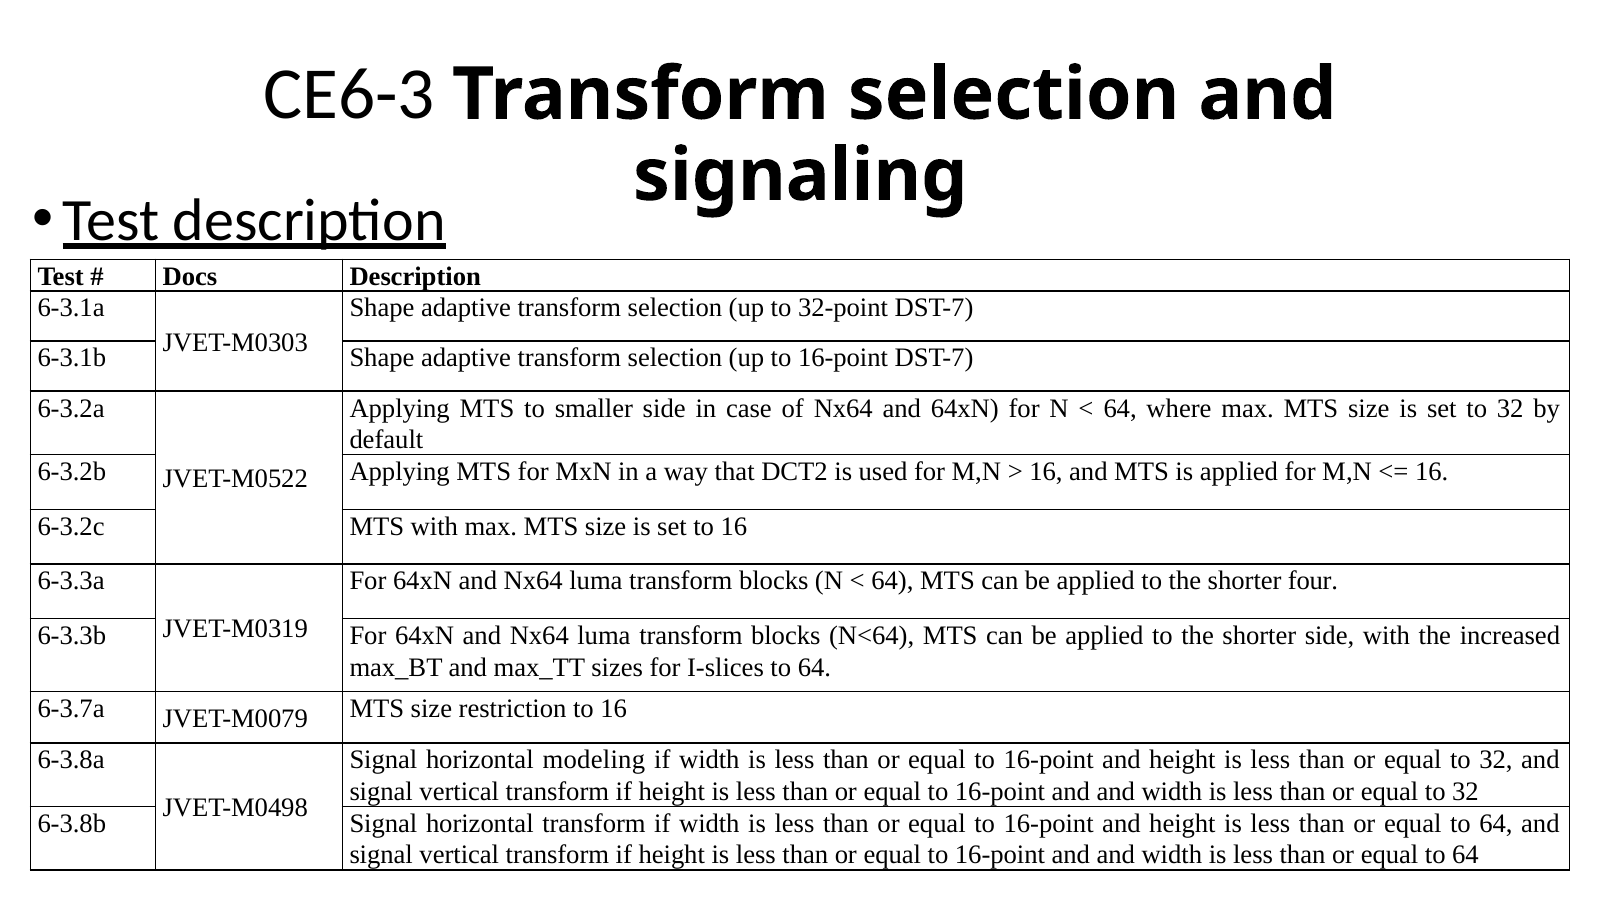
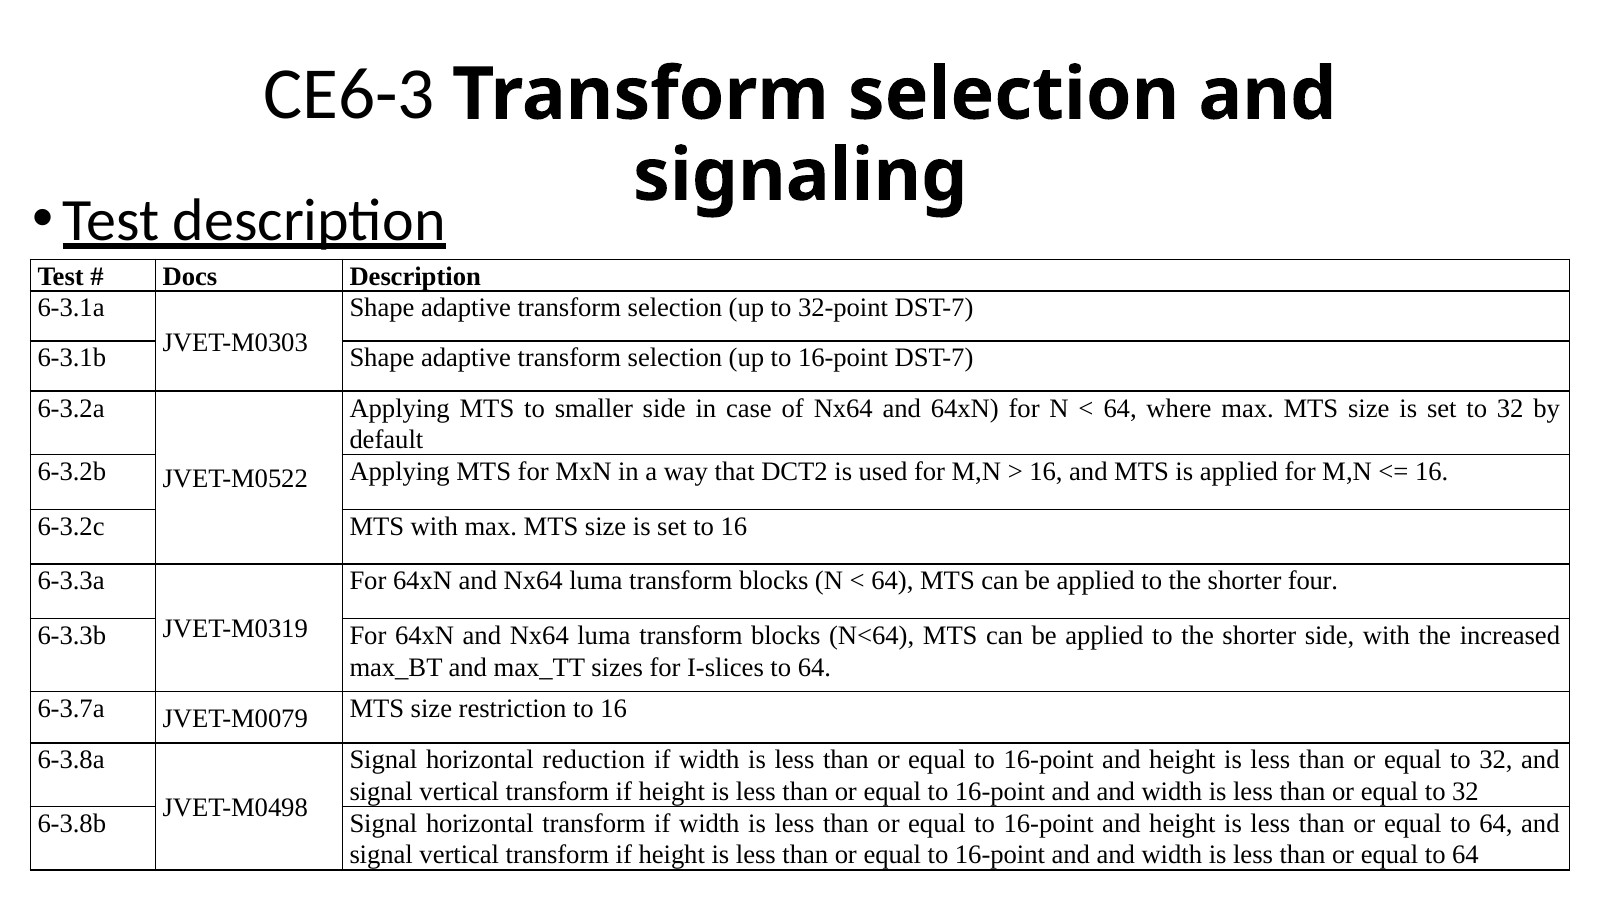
modeling: modeling -> reduction (594, 760)
